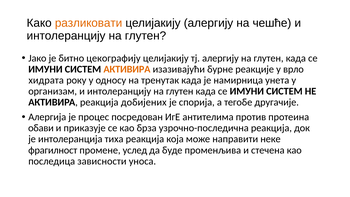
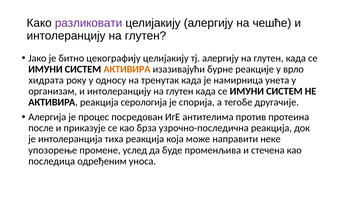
разликовати colour: orange -> purple (89, 23)
добијених: добијених -> серологија (144, 102)
обави: обави -> после (41, 128)
фрагилност: фрагилност -> упозорење (53, 150)
зависности: зависности -> одређеним (102, 161)
